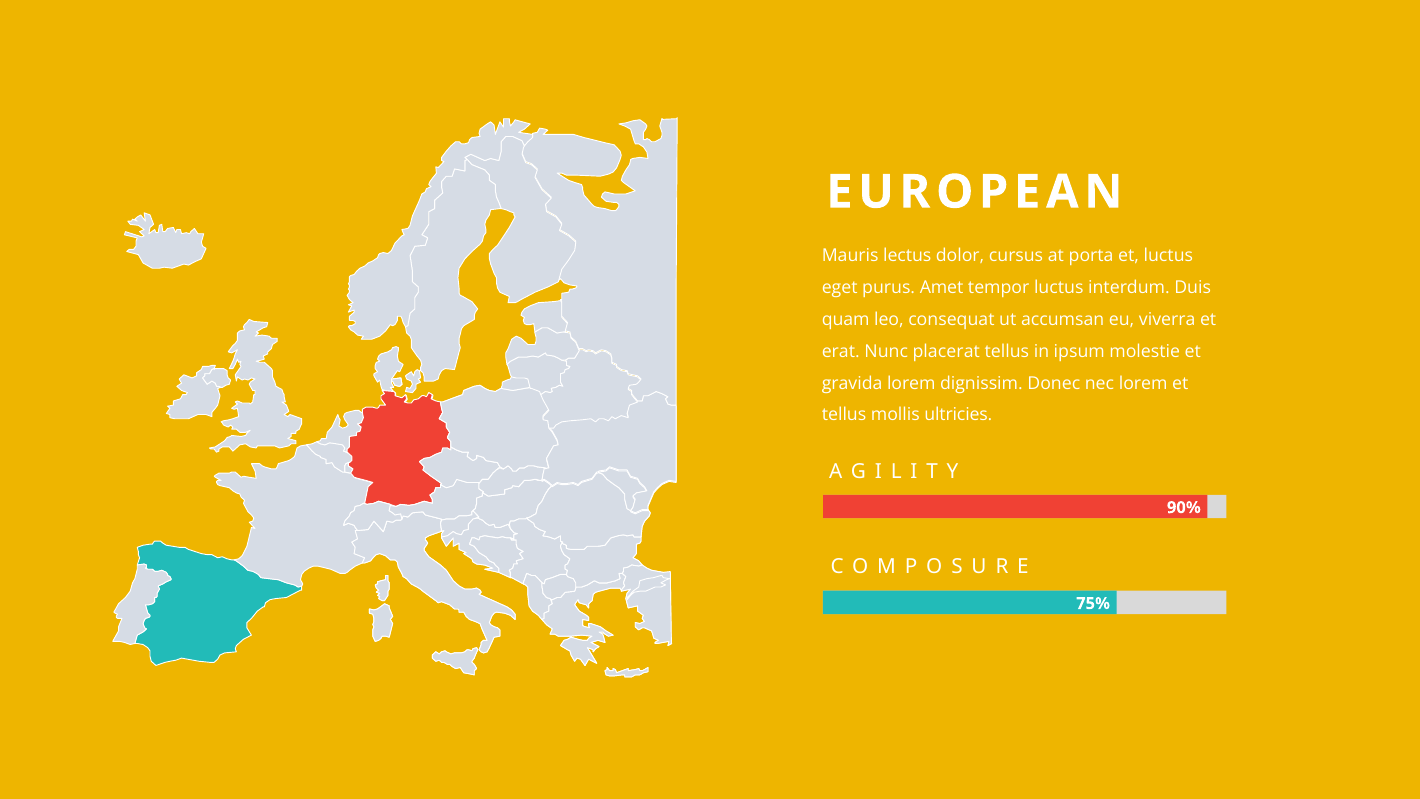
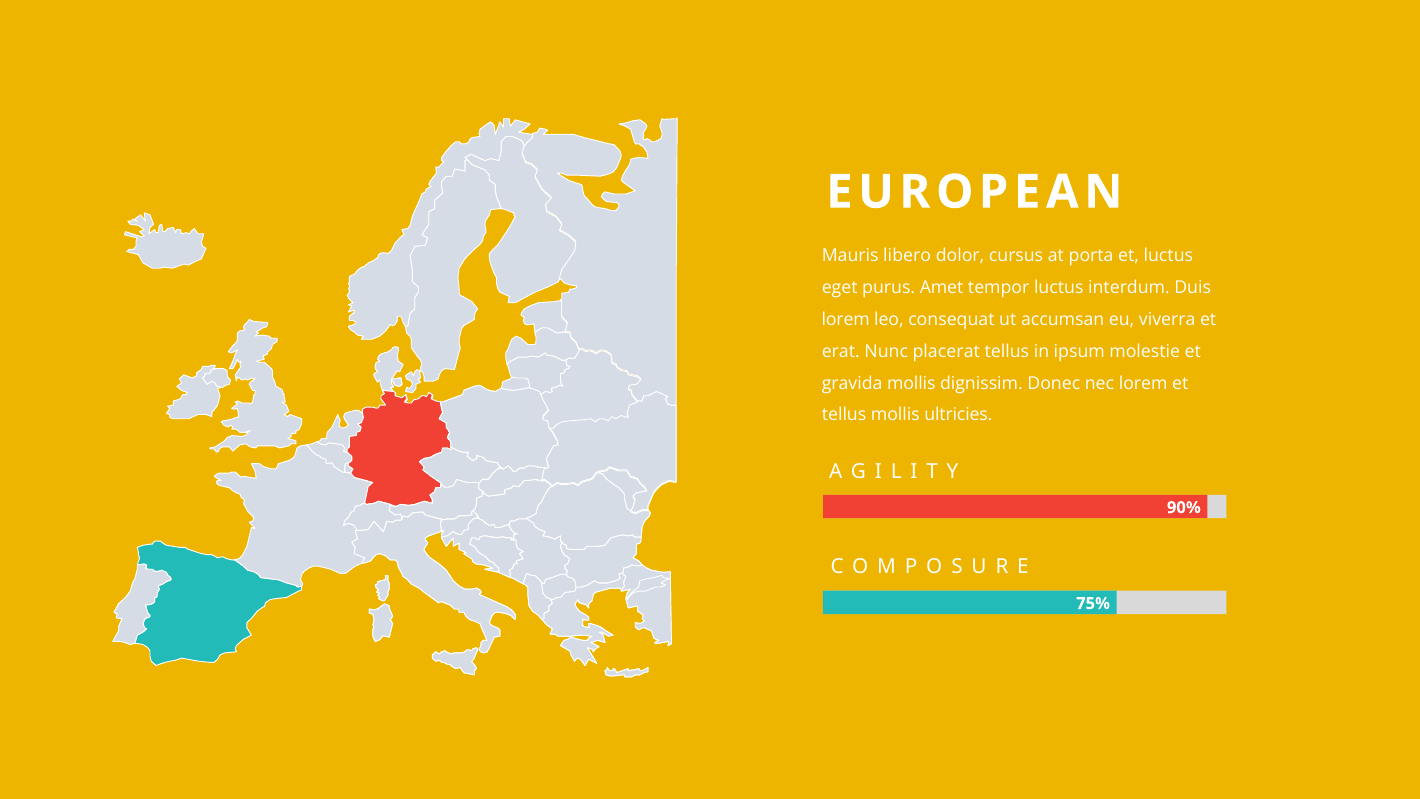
lectus: lectus -> libero (907, 255)
quam: quam -> lorem (846, 319)
gravida lorem: lorem -> mollis (911, 383)
